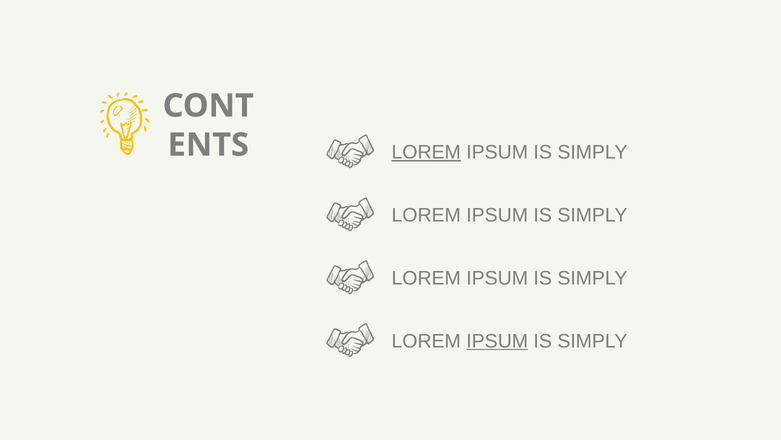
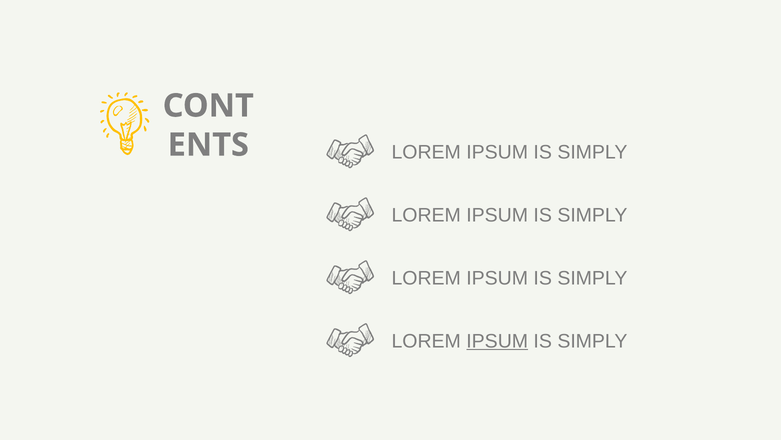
LOREM underline: present -> none (426, 152)
